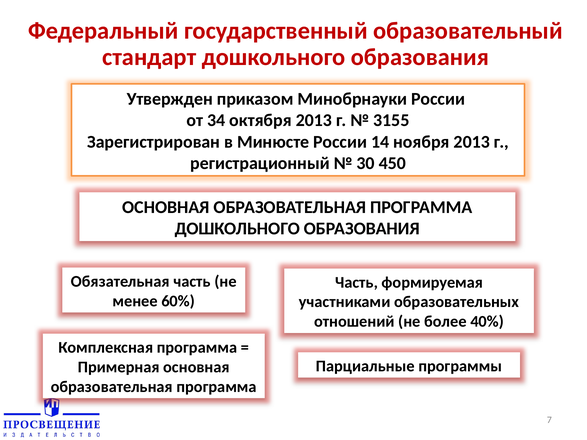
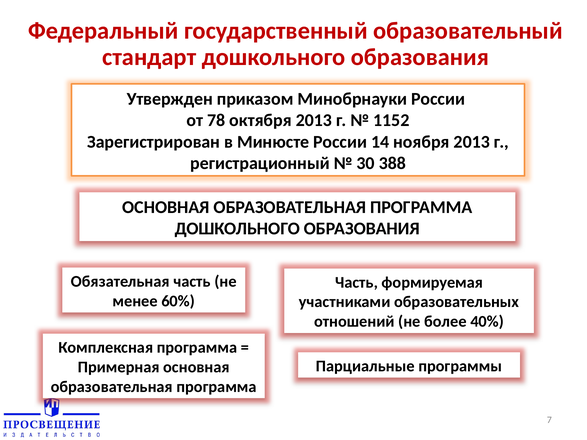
34: 34 -> 78 (216, 120)
3155: 3155 -> 1152 (391, 120)
450: 450 -> 388 (392, 163)
